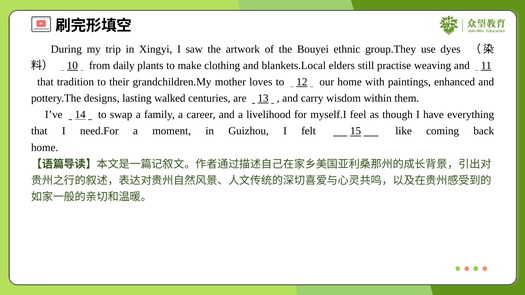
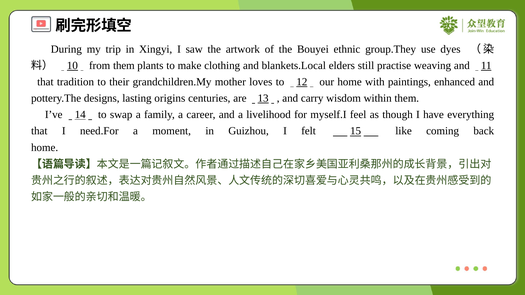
from daily: daily -> them (124, 66)
walked: walked -> origins (170, 98)
